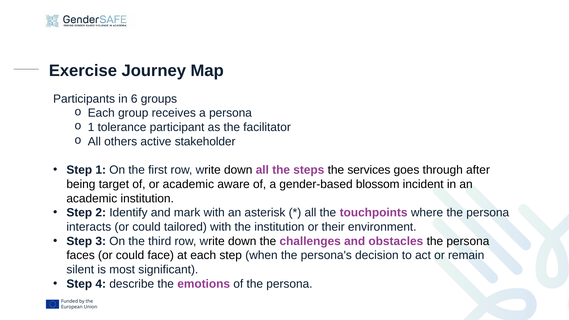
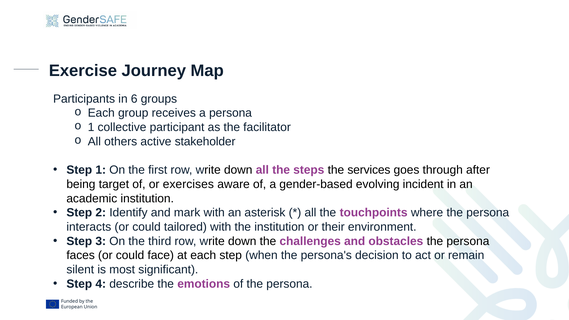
tolerance: tolerance -> collective (122, 127)
or academic: academic -> exercises (188, 184)
blossom: blossom -> evolving (378, 184)
